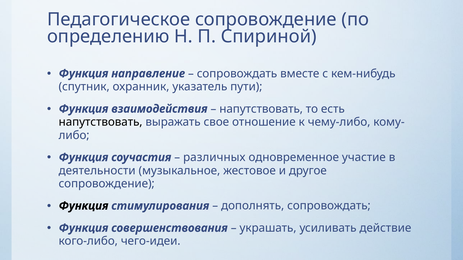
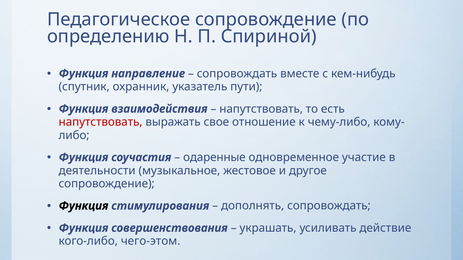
напутствовать colour: black -> red (101, 122)
различных: различных -> одаренные (214, 158)
чего-идеи: чего-идеи -> чего-этом (151, 242)
